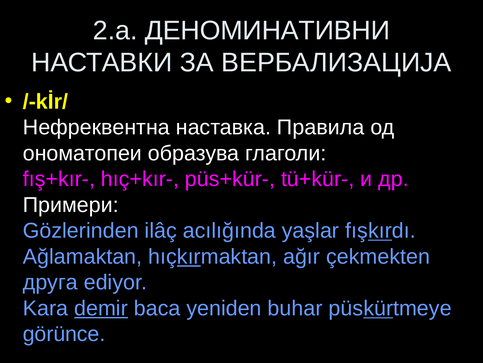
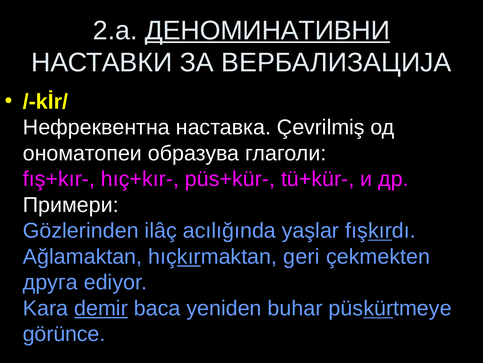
ДЕНОМИНАТИВНИ underline: none -> present (268, 30)
Правила: Правила -> Çevrilmiş (321, 127)
ağır: ağır -> geri (301, 256)
